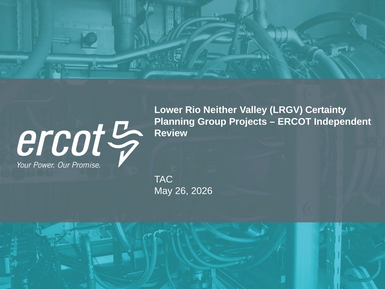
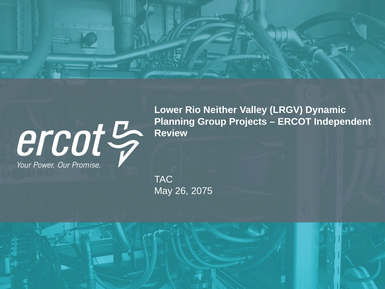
Certainty: Certainty -> Dynamic (326, 110)
2026: 2026 -> 2075 (202, 191)
